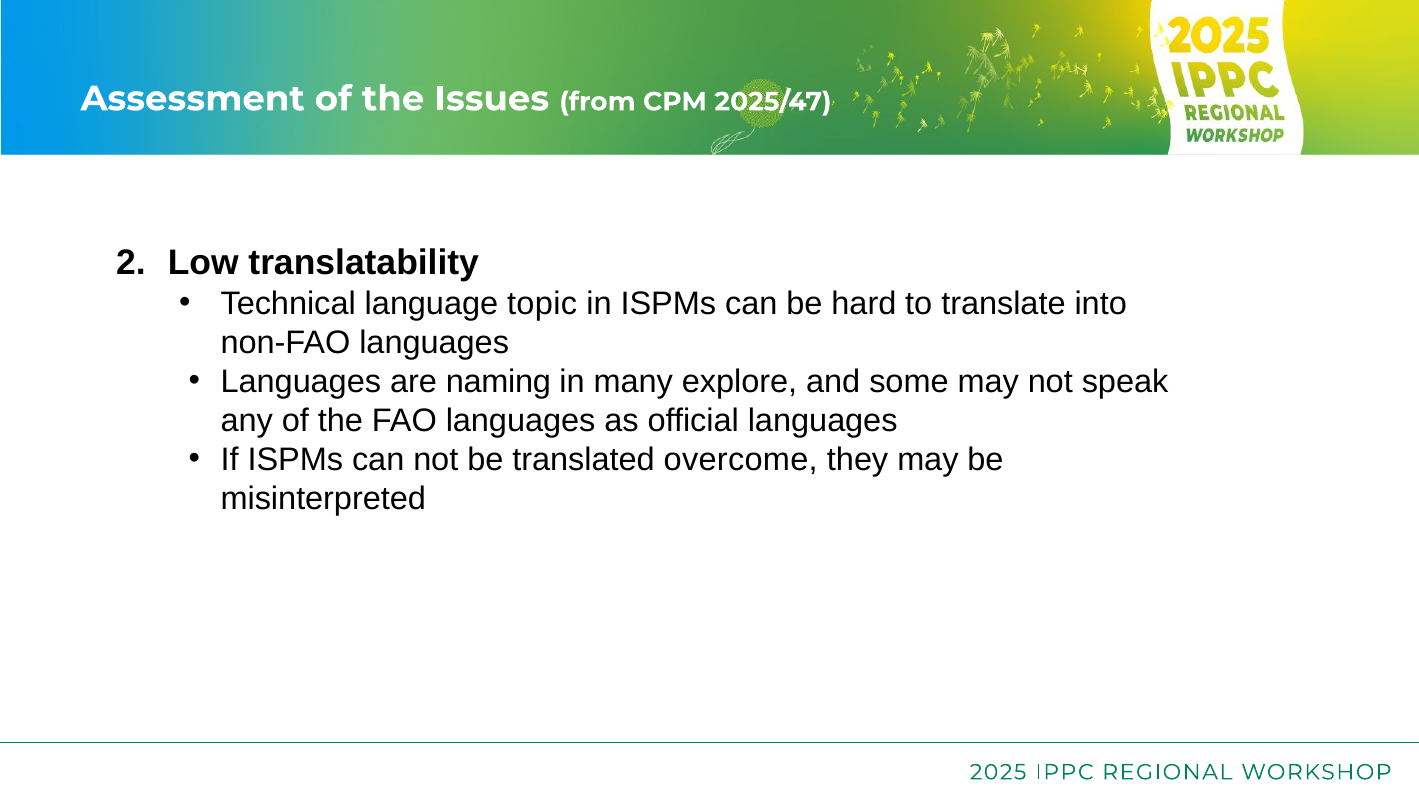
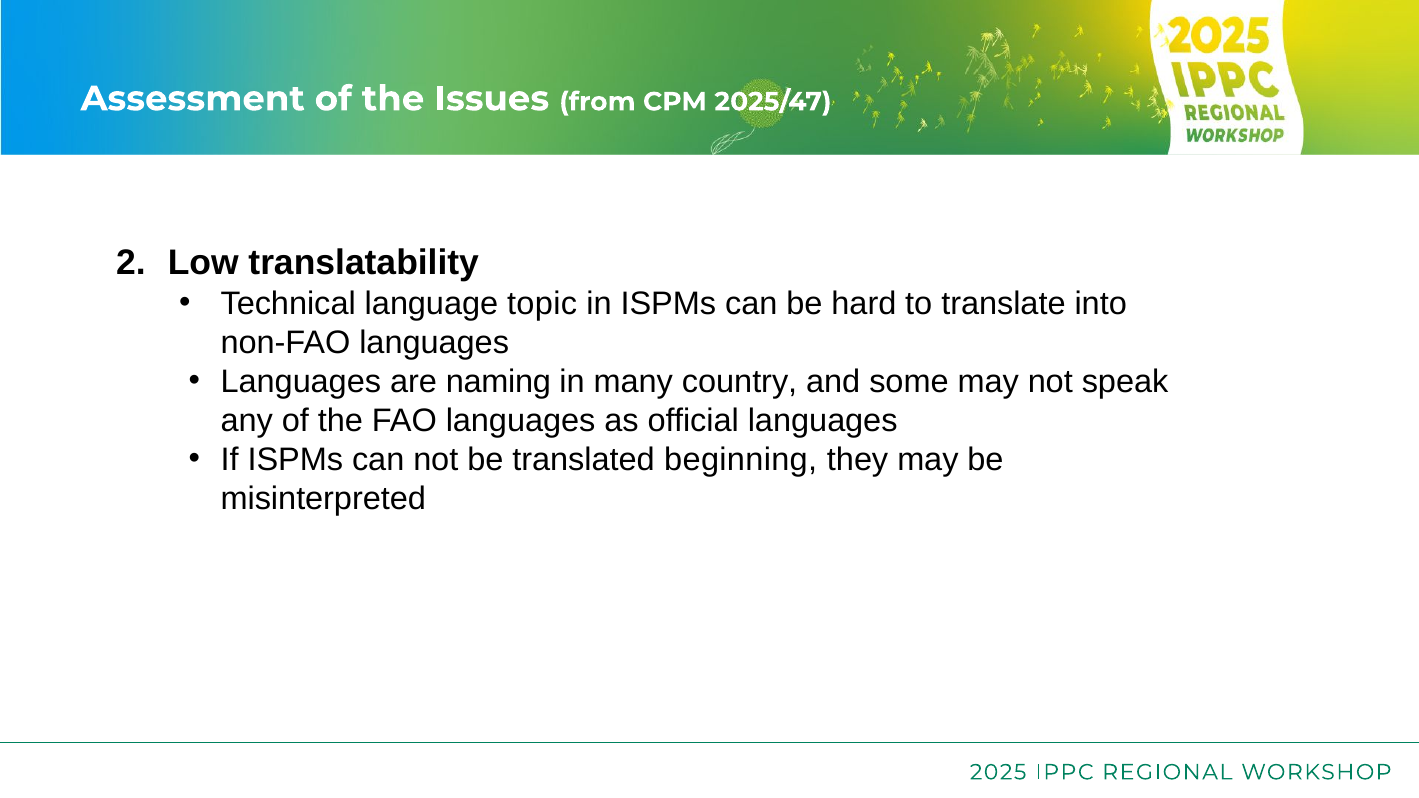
explore: explore -> country (740, 382)
overcome: overcome -> beginning (741, 460)
